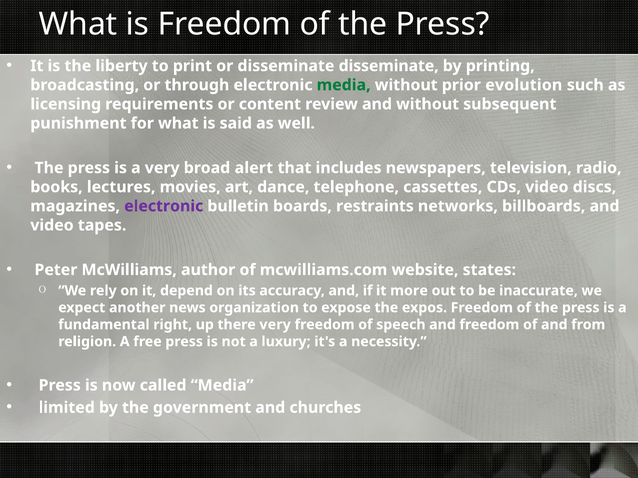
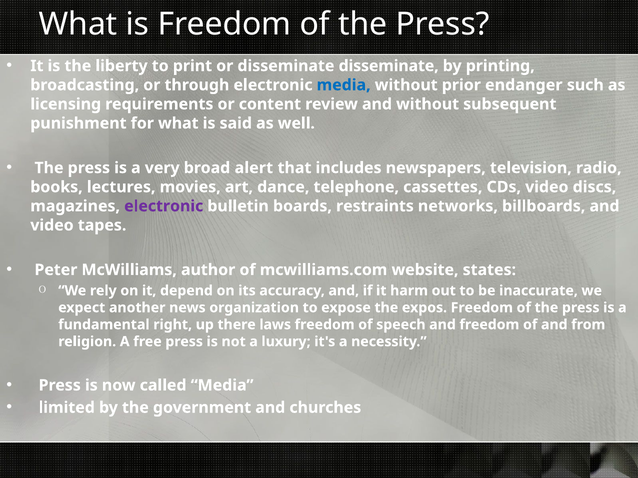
media colour: green -> blue (344, 85)
evolution: evolution -> endanger (524, 85)
more: more -> harm (409, 291)
there very: very -> laws (275, 325)
